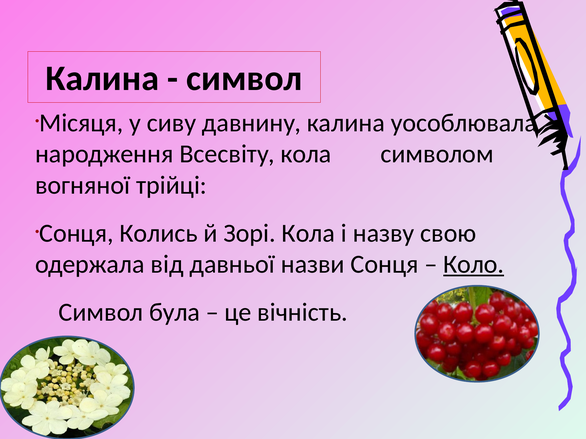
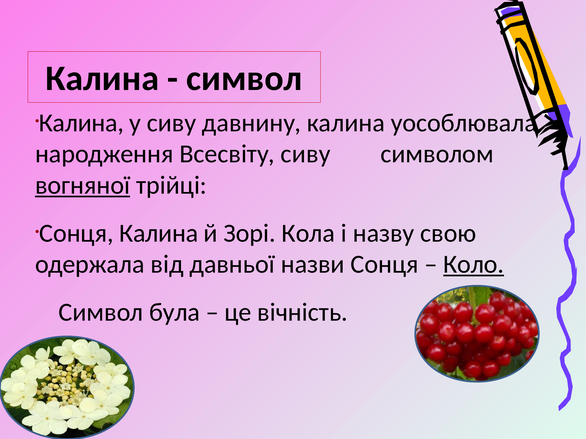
Місяця: Місяця -> Калина (81, 123)
Всесвіту кола: кола -> сиву (306, 154)
вогняної underline: none -> present (83, 185)
Сонця Колись: Колись -> Калина (159, 233)
